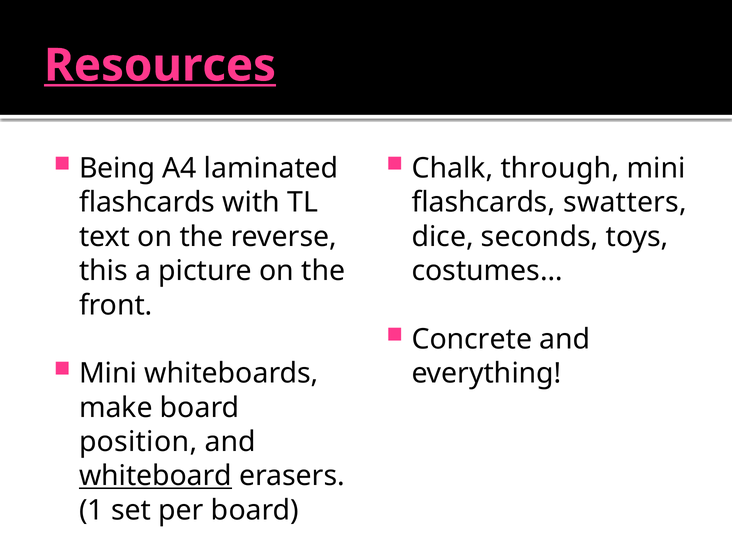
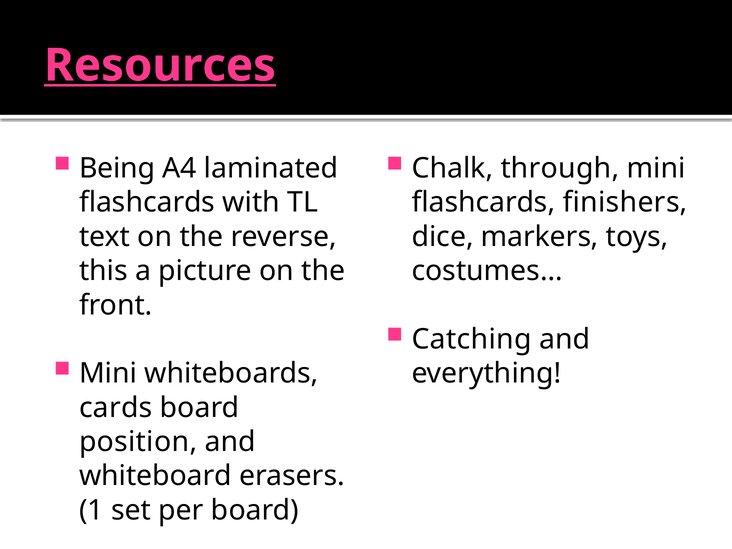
swatters: swatters -> finishers (625, 203)
seconds: seconds -> markers (540, 237)
Concrete: Concrete -> Catching (472, 339)
make: make -> cards (116, 408)
whiteboard underline: present -> none (156, 476)
